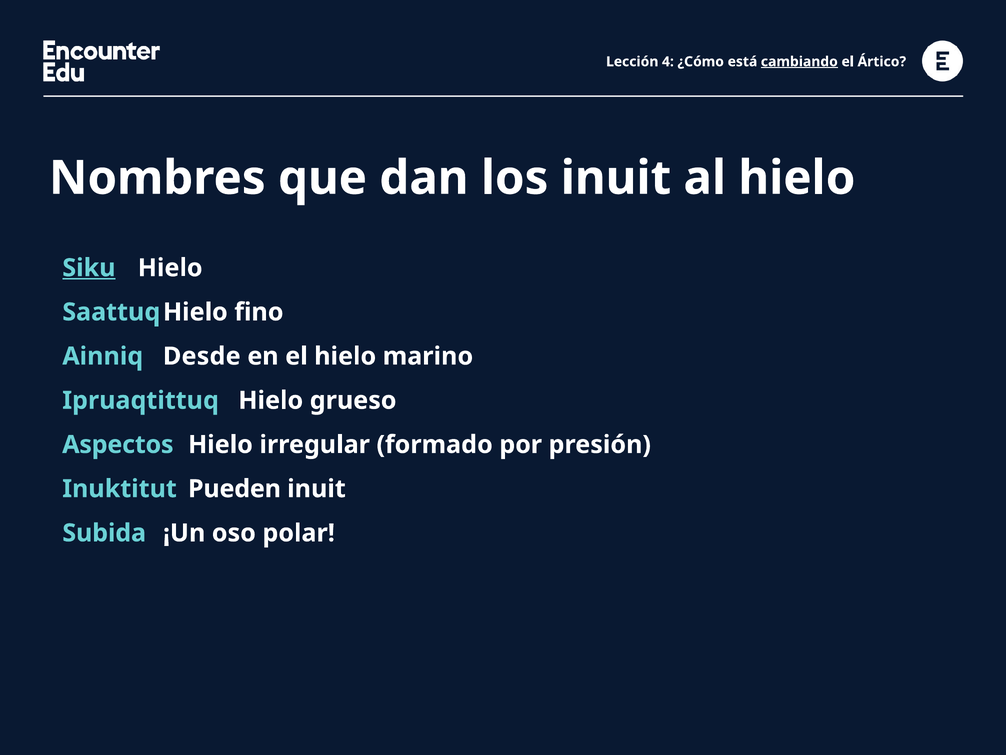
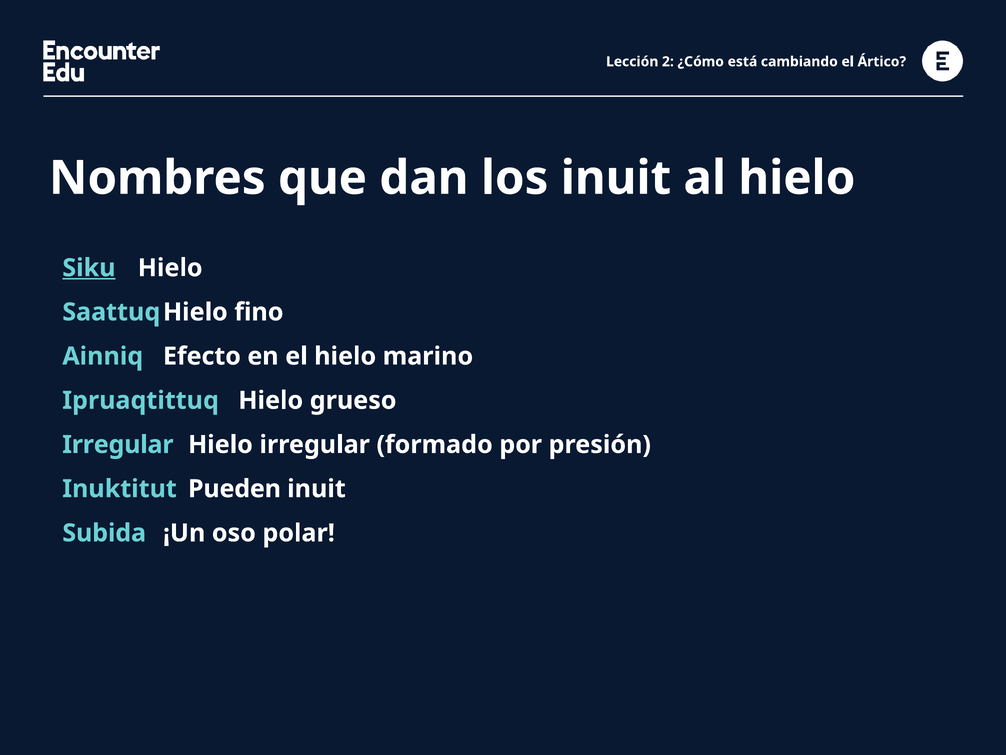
4: 4 -> 2 (668, 62)
cambiando underline: present -> none (799, 62)
Desde: Desde -> Efecto (202, 356)
Aspectos: Aspectos -> Irregular (118, 444)
